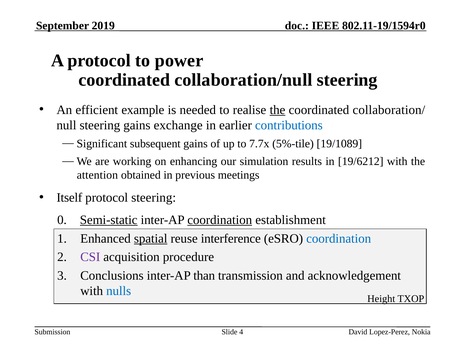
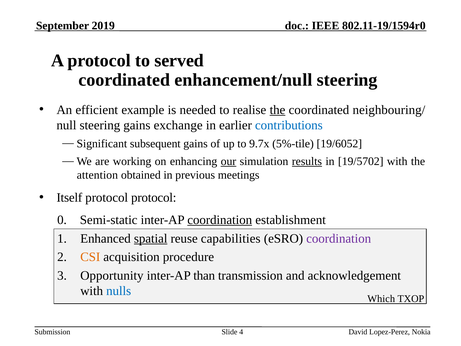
power: power -> served (179, 60)
collaboration/null: collaboration/null -> enhancement/null (243, 80)
collaboration/: collaboration/ -> neighbouring/ (389, 110)
7.7x: 7.7x -> 9.7x (259, 143)
19/1089: 19/1089 -> 19/6052 (339, 143)
our underline: none -> present (229, 161)
results underline: none -> present (307, 161)
19/6212: 19/6212 -> 19/5702 (361, 161)
protocol steering: steering -> protocol (154, 197)
Semi-static underline: present -> none (109, 220)
interference: interference -> capabilities (231, 238)
coordination colour: blue -> purple (339, 238)
CSI colour: purple -> orange (90, 257)
Conclusions: Conclusions -> Opportunity (112, 275)
Height: Height -> Which (381, 299)
